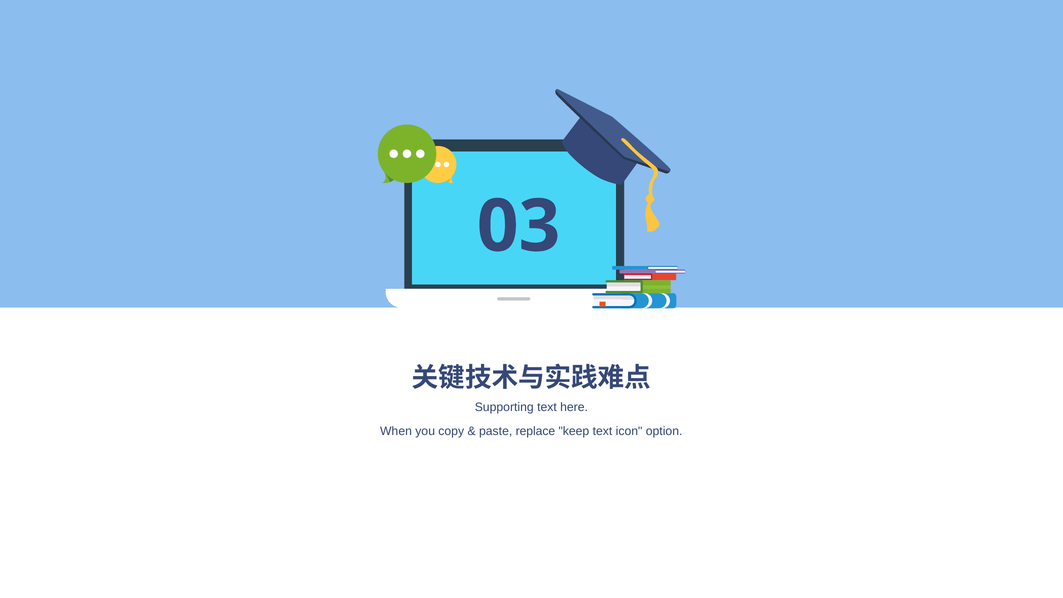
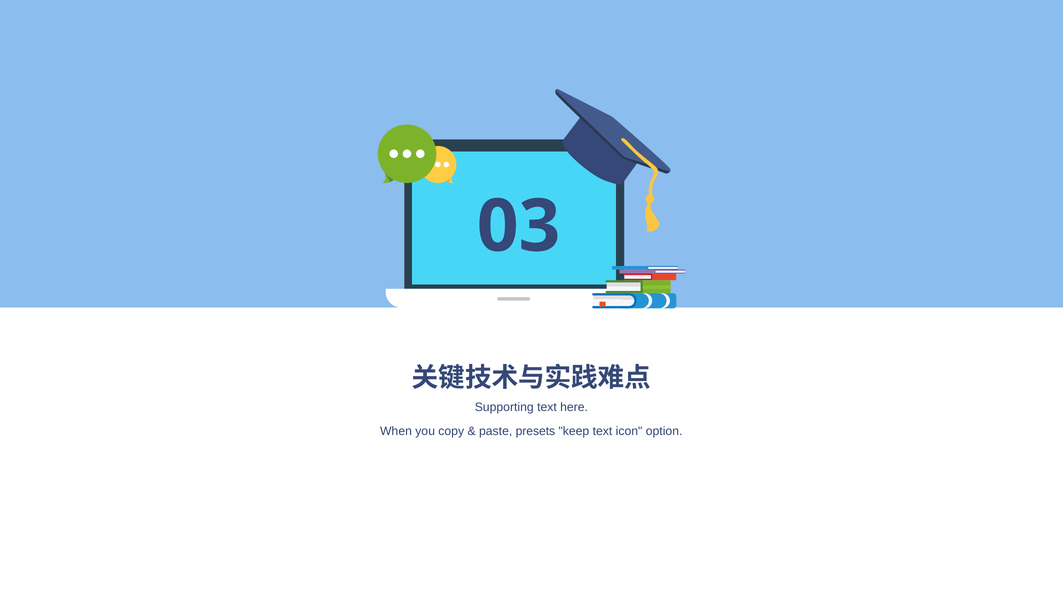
replace: replace -> presets (535, 431)
